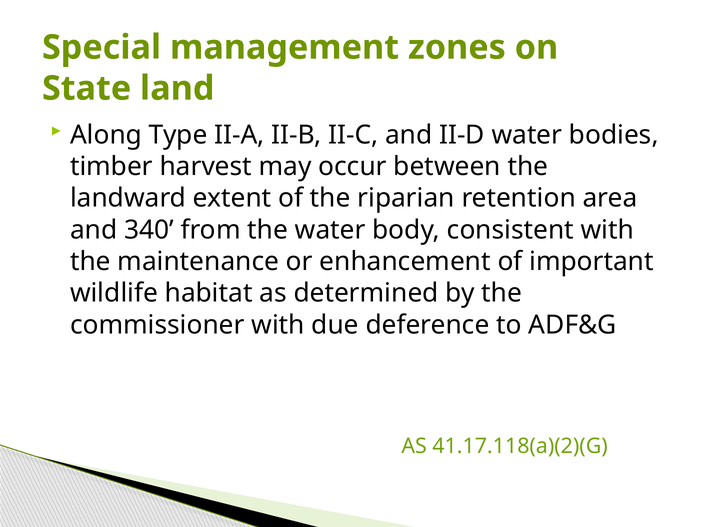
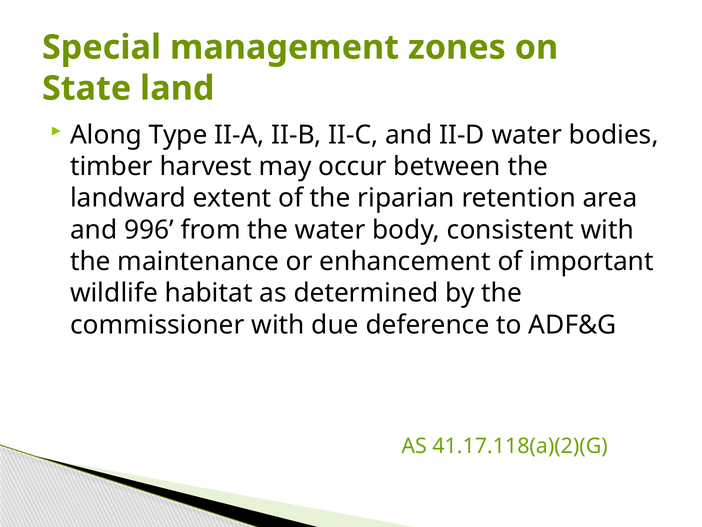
340: 340 -> 996 (149, 230)
